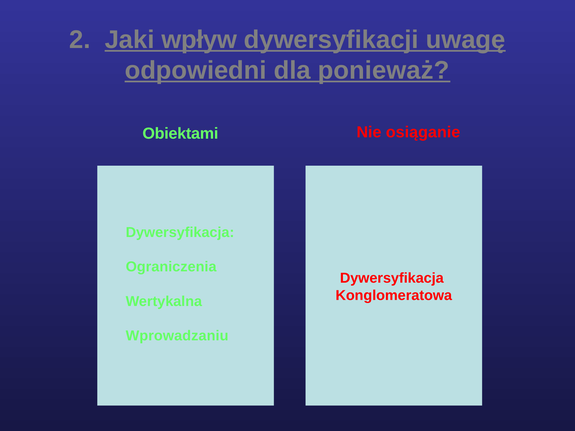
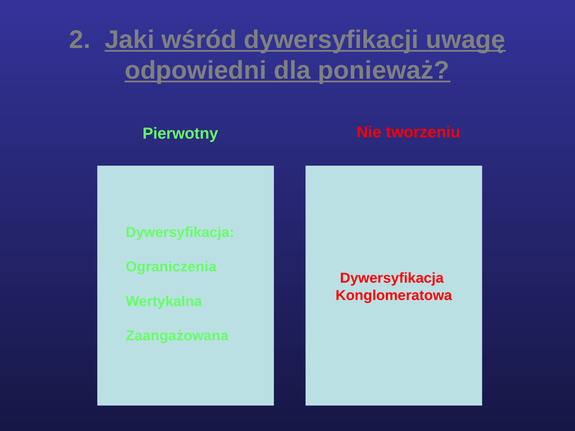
wpływ: wpływ -> wśród (199, 40)
Obiektami: Obiektami -> Pierwotny (180, 134)
osiąganie: osiąganie -> tworzeniu (423, 132)
Wprowadzaniu: Wprowadzaniu -> Zaangażowana (177, 336)
